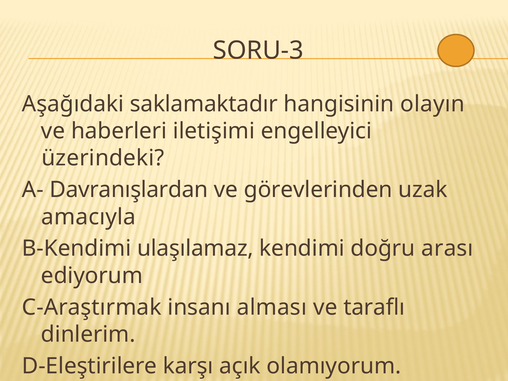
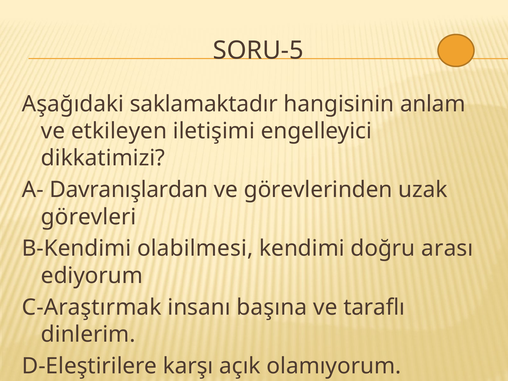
SORU-3: SORU-3 -> SORU-5 (258, 50)
olayın: olayın -> anlam (433, 104)
haberleri: haberleri -> etkileyen (119, 131)
üzerindeki: üzerindeki -> dikkatimizi (103, 158)
amacıyla: amacıyla -> görevleri (89, 217)
ulaşılamaz: ulaşılamaz -> olabilmesi (195, 249)
alması: alması -> başına (272, 307)
